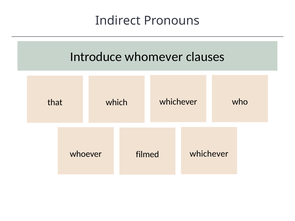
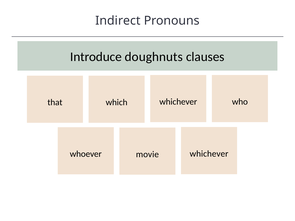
whomever: whomever -> doughnuts (154, 57)
filmed: filmed -> movie (147, 154)
